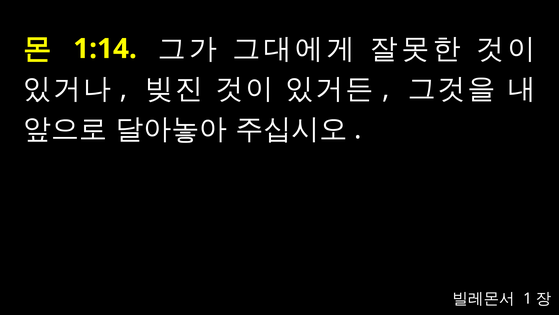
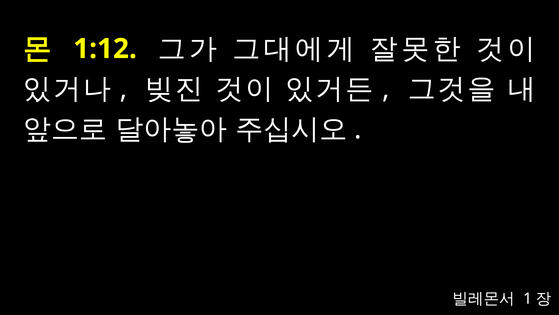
1:14: 1:14 -> 1:12 (105, 49)
